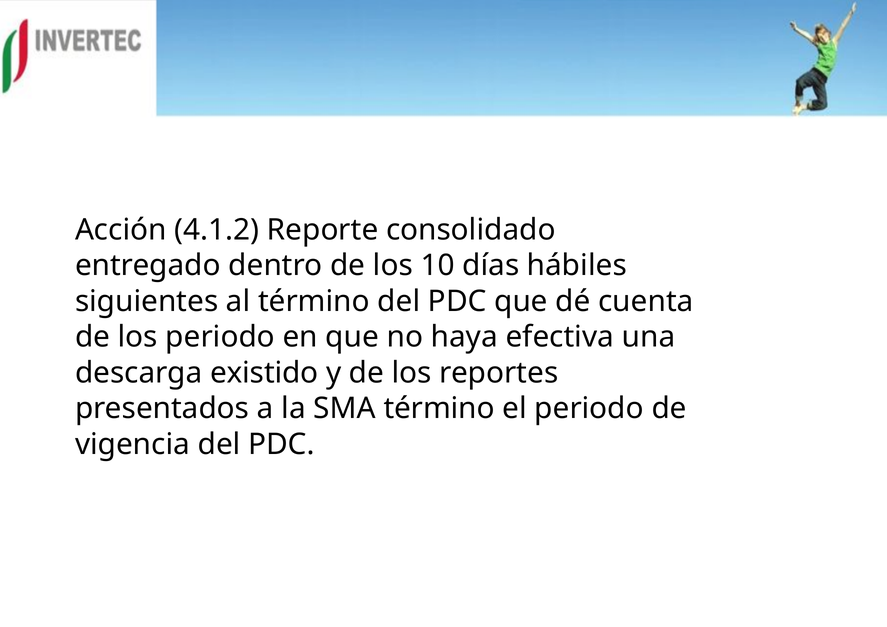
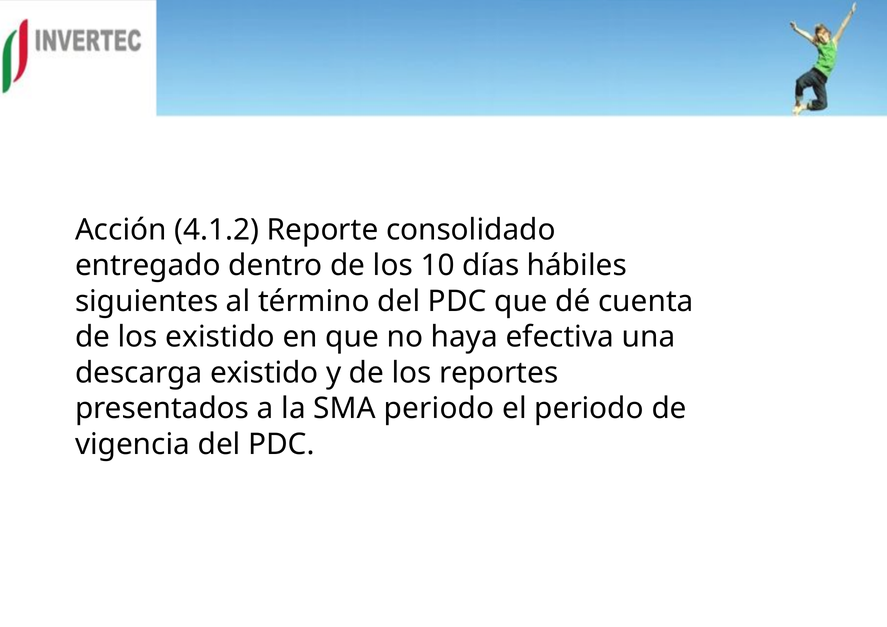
los periodo: periodo -> existido (220, 337)
SMA término: término -> periodo (439, 409)
